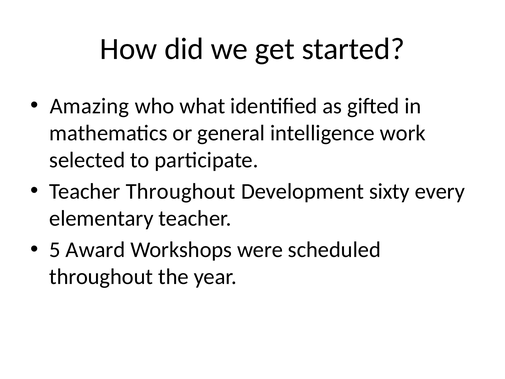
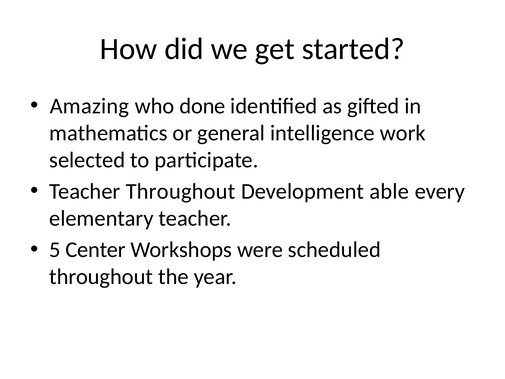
what: what -> done (202, 106)
sixty: sixty -> able (389, 191)
Award: Award -> Center (96, 250)
